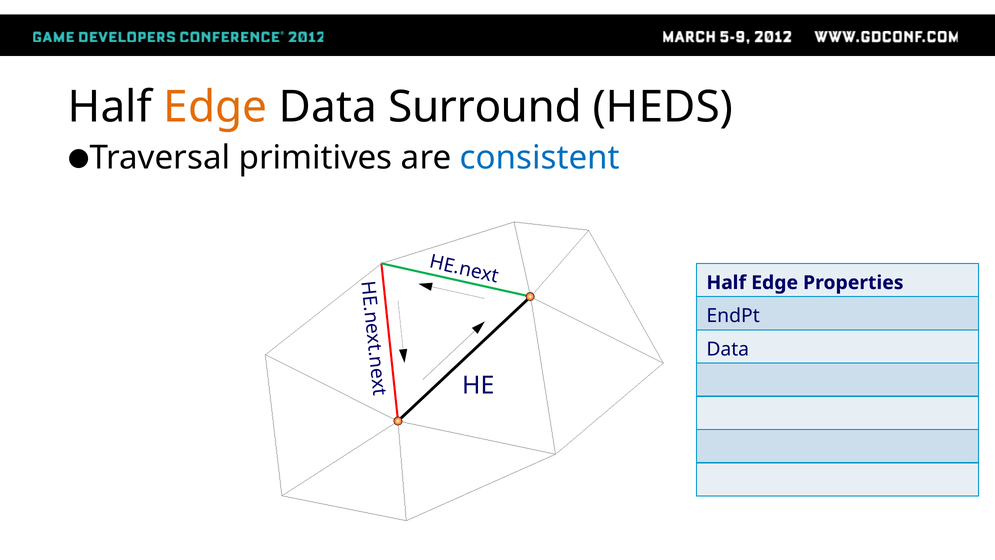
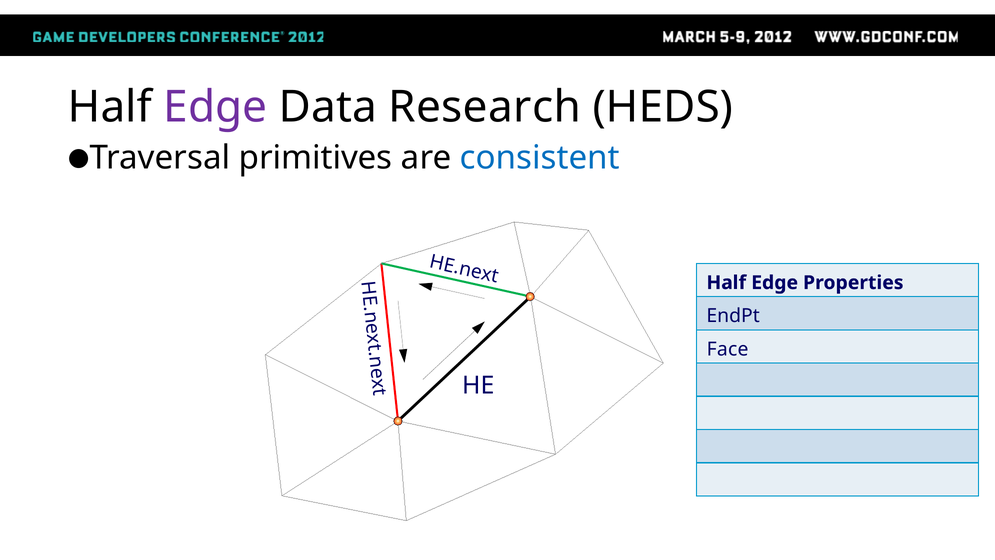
Edge colour: orange -> purple (215, 107)
Surround: Surround -> Research (485, 107)
Data: Data -> Face (728, 349)
